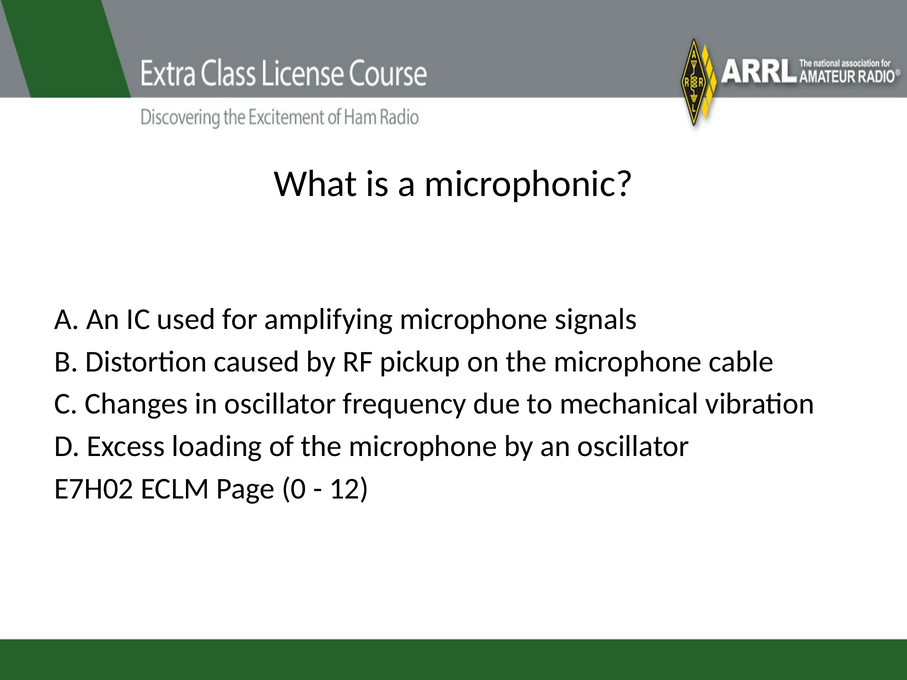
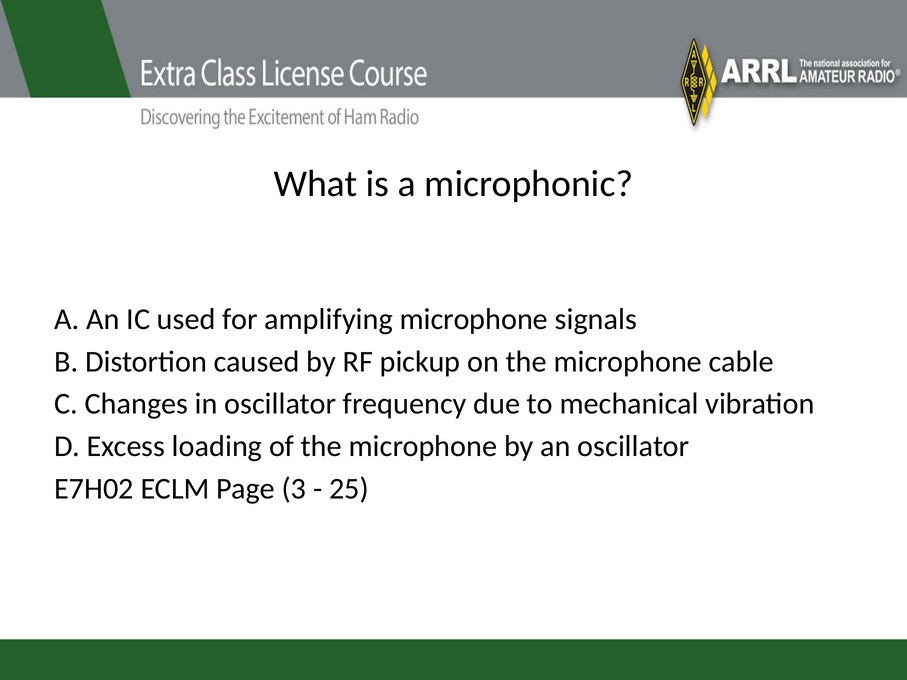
0: 0 -> 3 (294, 489)
12: 12 -> 25 (349, 489)
